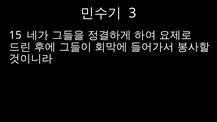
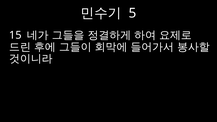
3: 3 -> 5 (132, 13)
